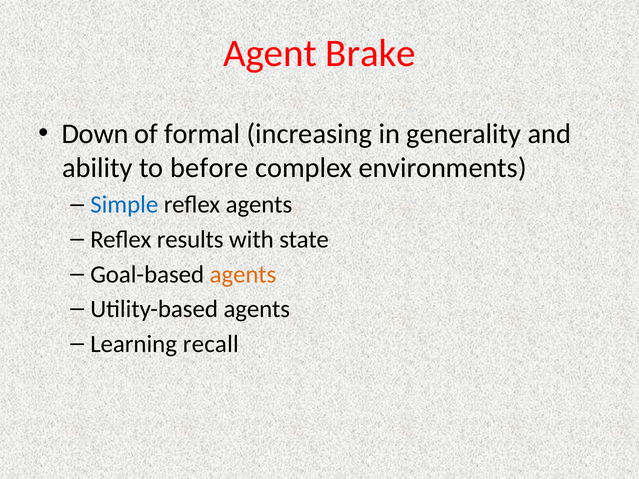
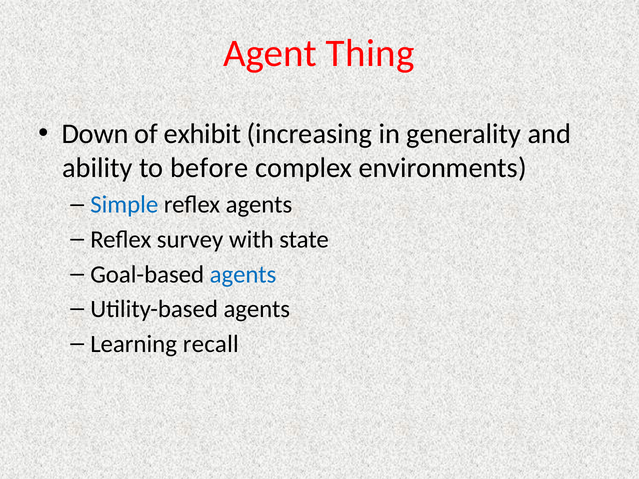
Brake: Brake -> Thing (370, 53)
formal: formal -> exhibit (202, 134)
results: results -> survey (190, 240)
agents colour: orange -> blue (243, 274)
